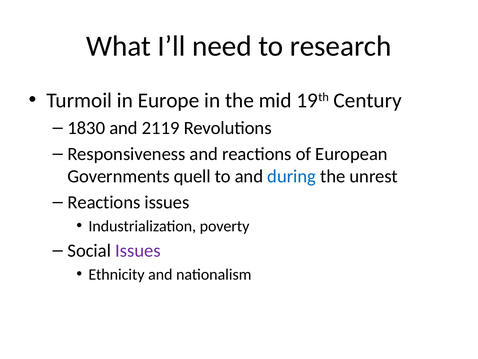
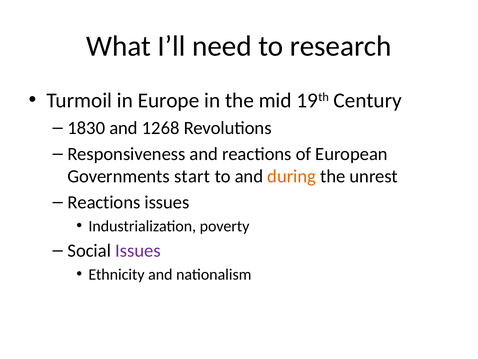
2119: 2119 -> 1268 (161, 128)
quell: quell -> start (192, 176)
during colour: blue -> orange (292, 176)
